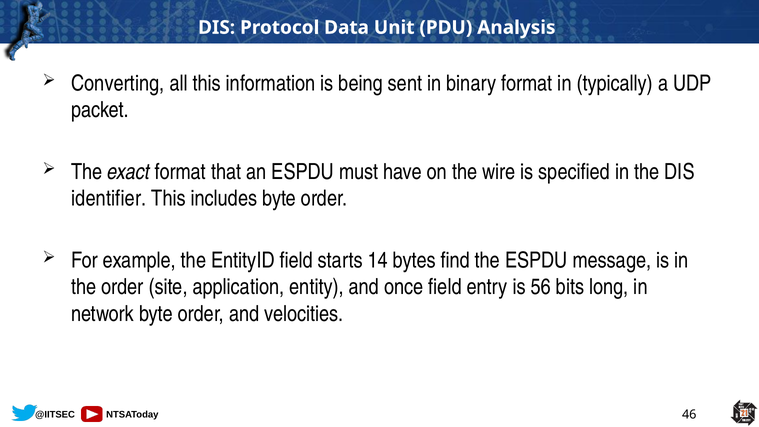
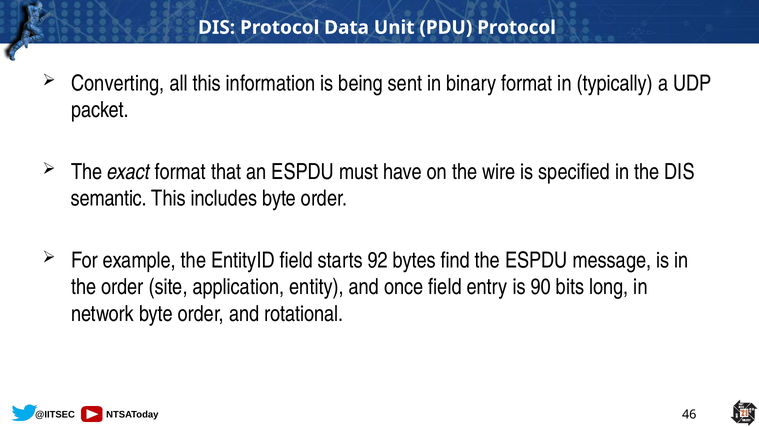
PDU Analysis: Analysis -> Protocol (516, 28)
identifier: identifier -> semantic (109, 198)
14: 14 -> 92 (378, 260)
56: 56 -> 90 (541, 287)
velocities: velocities -> rotational (304, 314)
